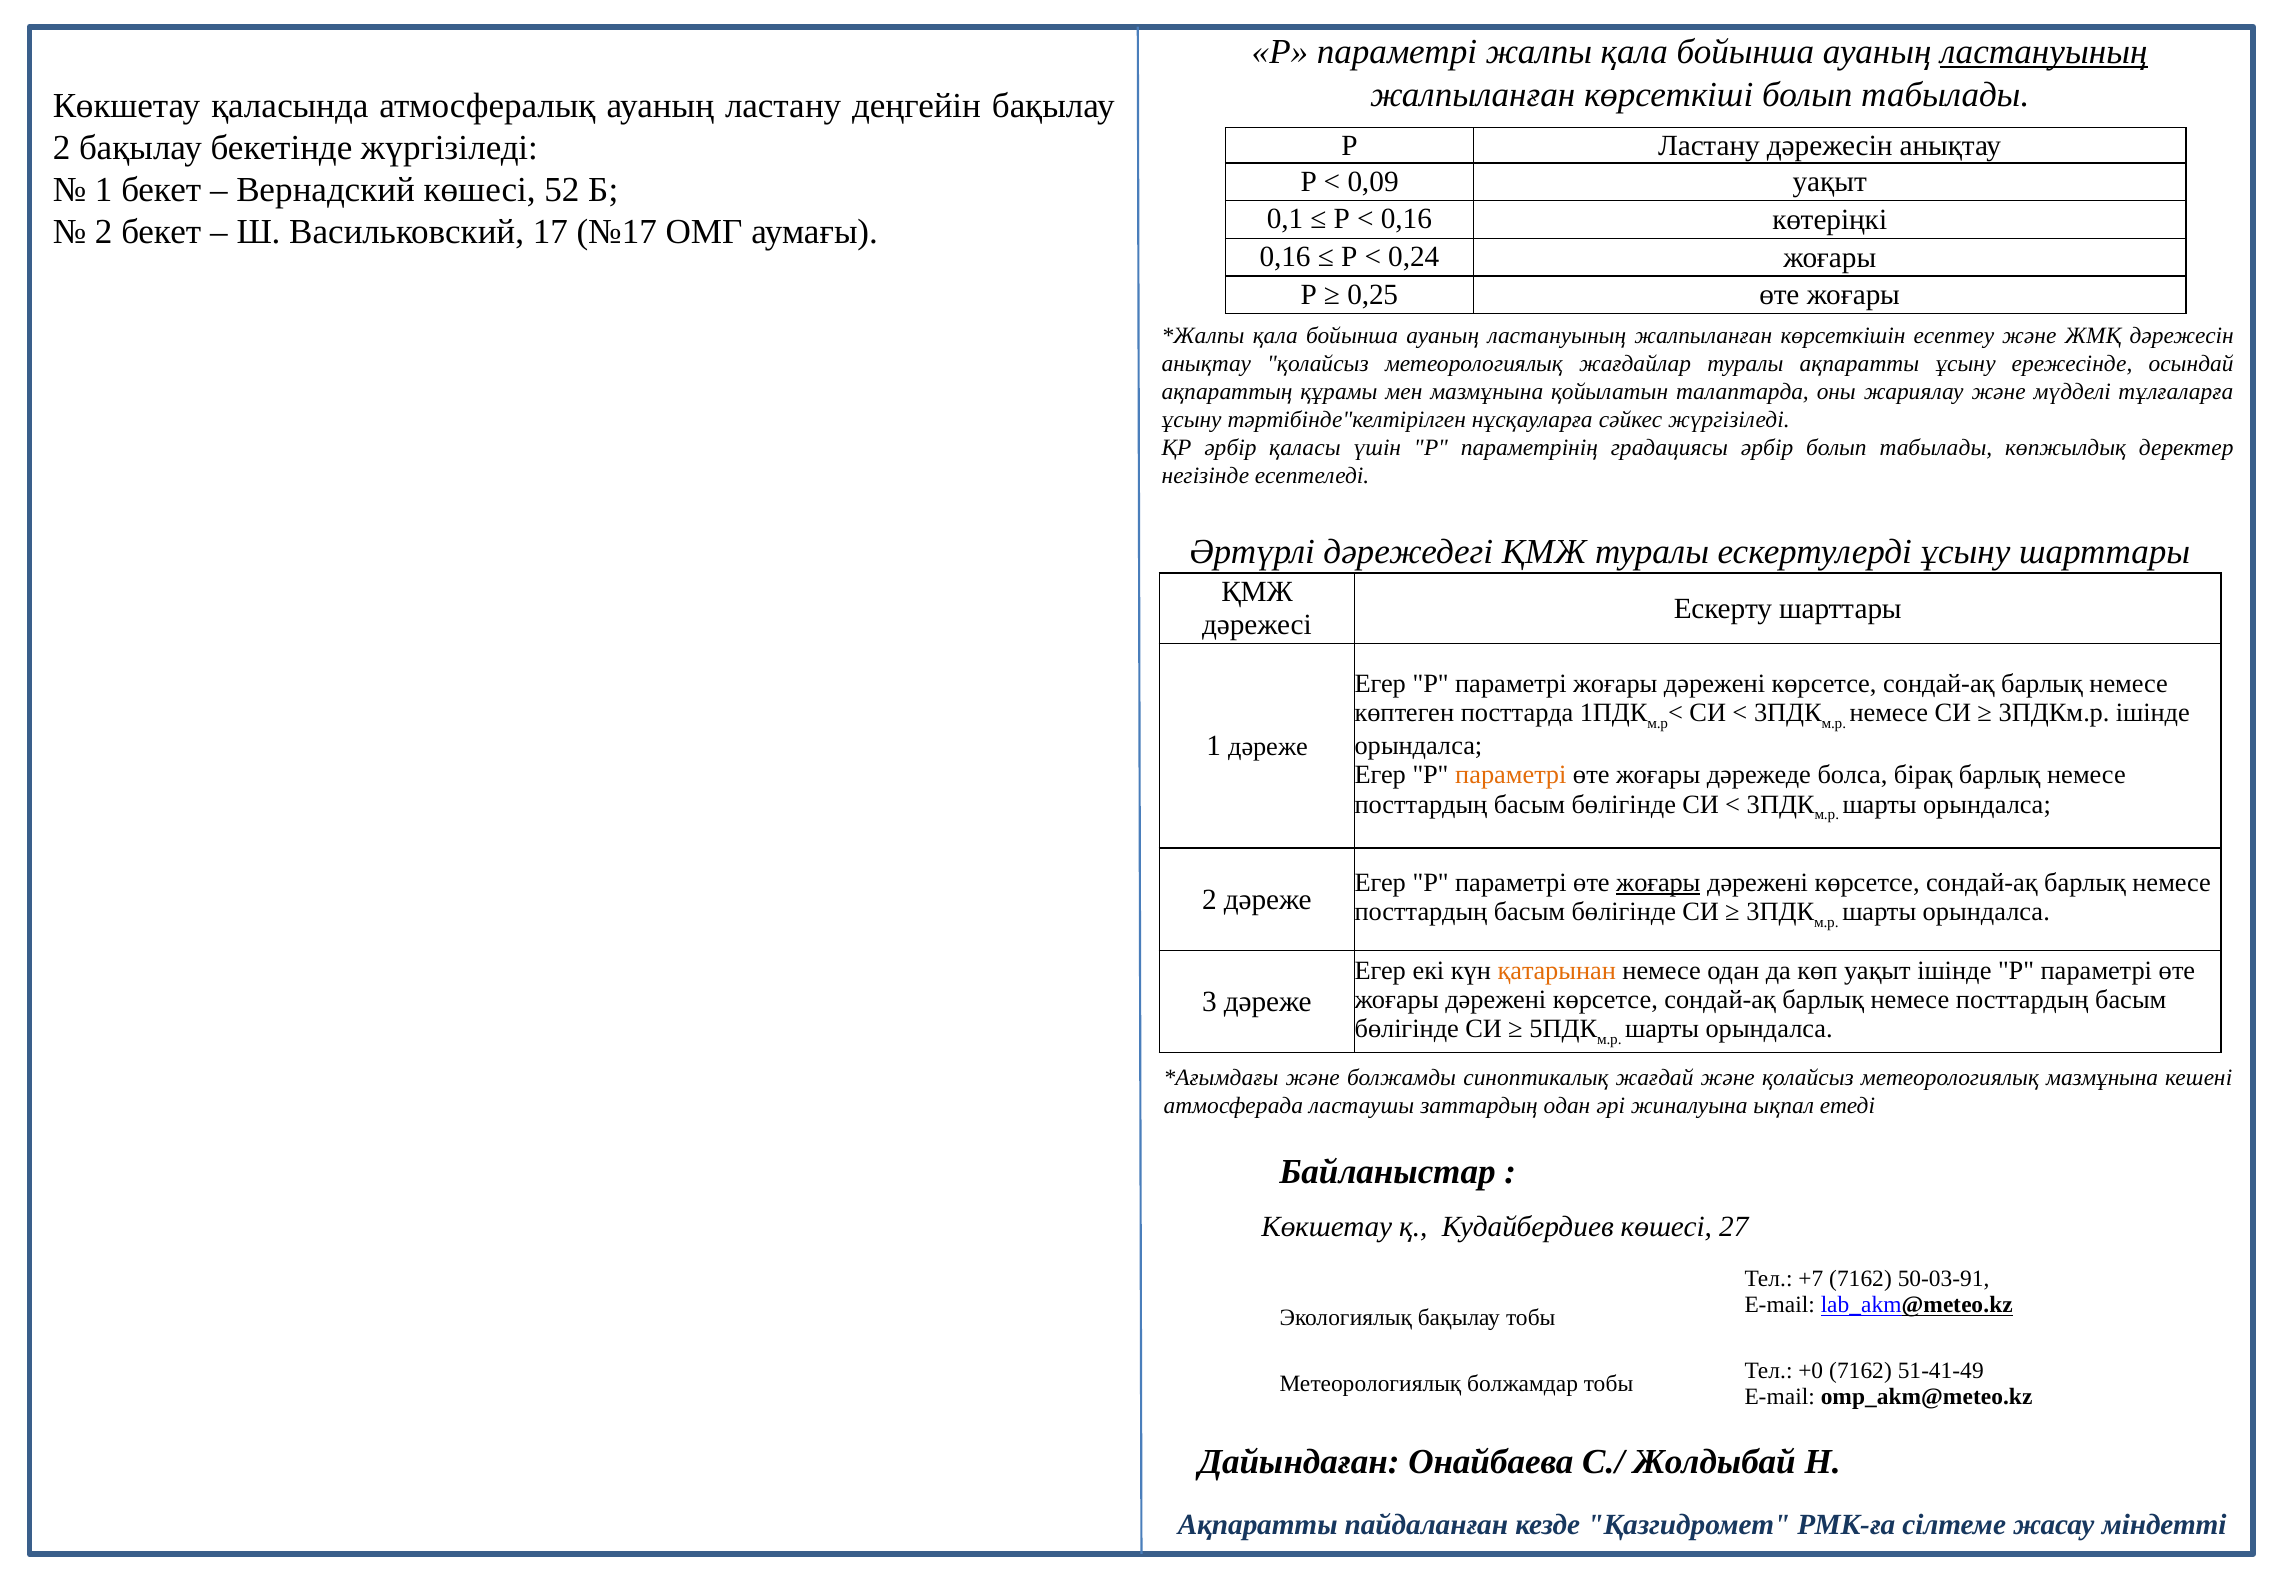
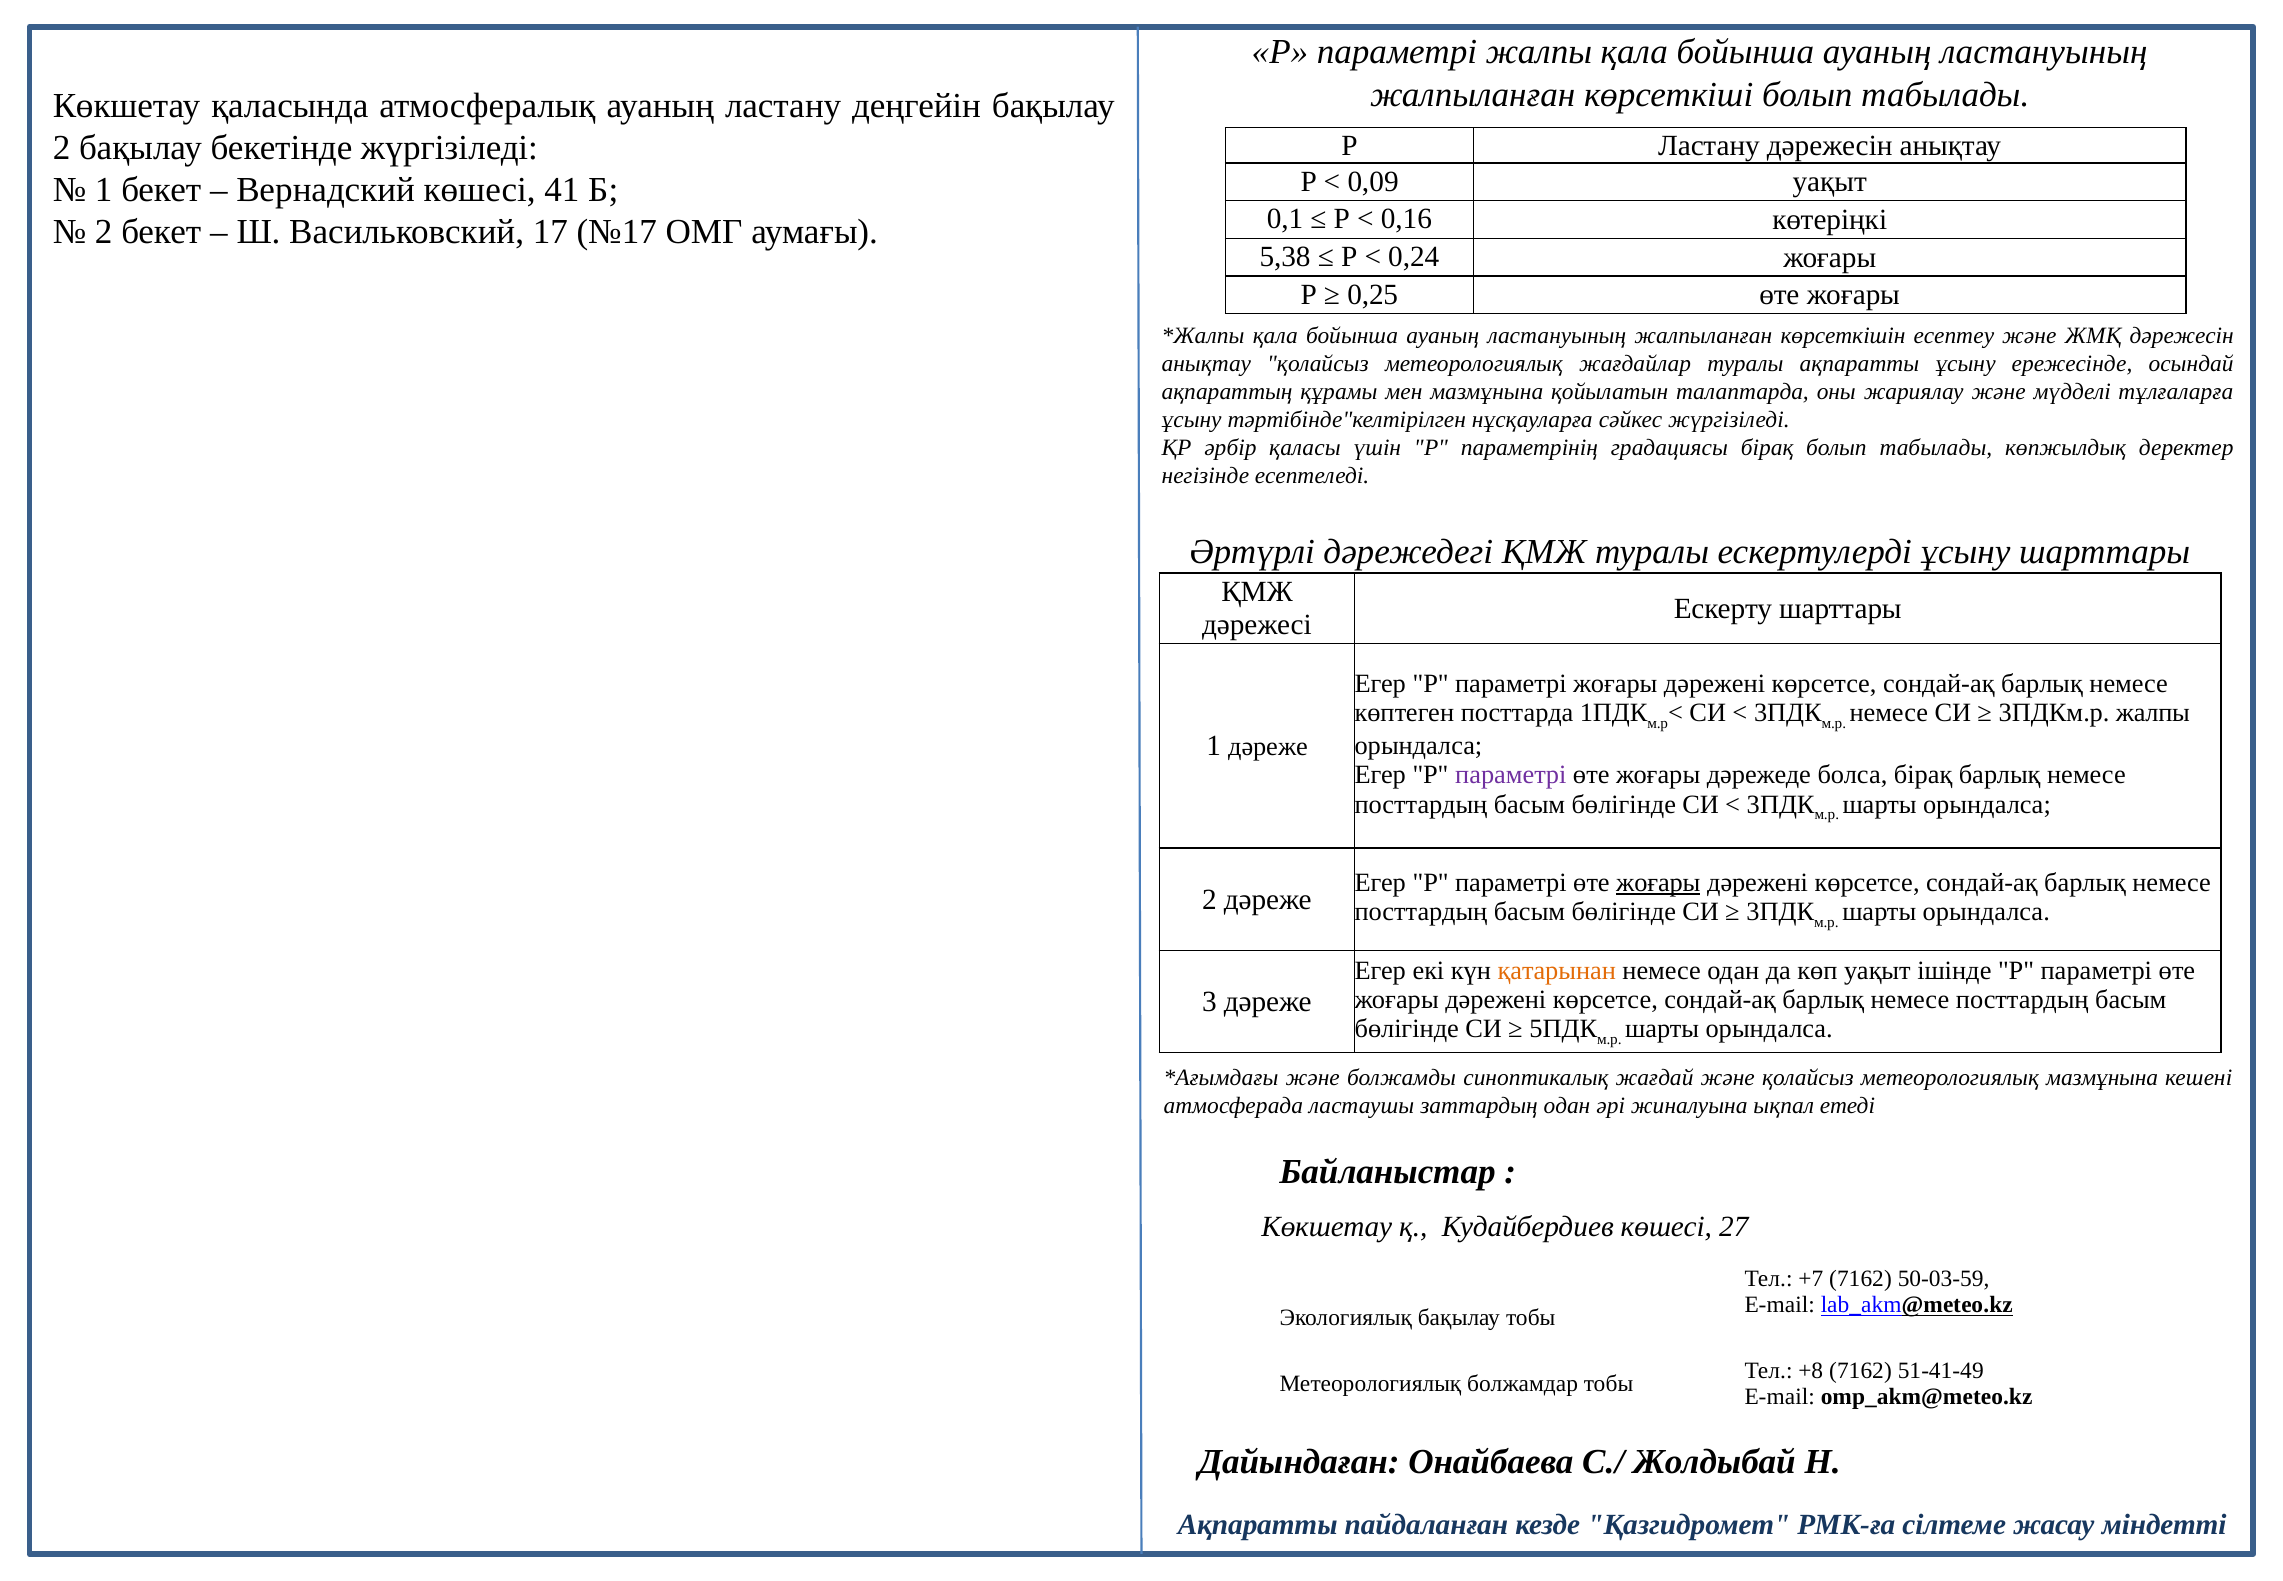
ластануының underline: present -> none (2044, 52)
52: 52 -> 41 (562, 190)
0,16: 0,16 -> 5,38 (1285, 257)
градациясы әрбір: әрбір -> бірақ (1767, 448)
3ПДКм.р ішінде: ішінде -> жалпы (2153, 712)
параметрі colour: orange -> purple (1511, 775)
50-03-91: 50-03-91 -> 50-03-59 (1944, 1279)
+0: +0 -> +8 (1811, 1370)
